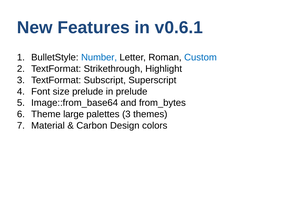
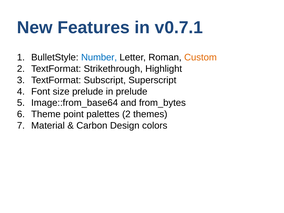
v0.6.1: v0.6.1 -> v0.7.1 (179, 27)
Custom colour: blue -> orange (200, 57)
large: large -> point (74, 114)
palettes 3: 3 -> 2 (126, 114)
